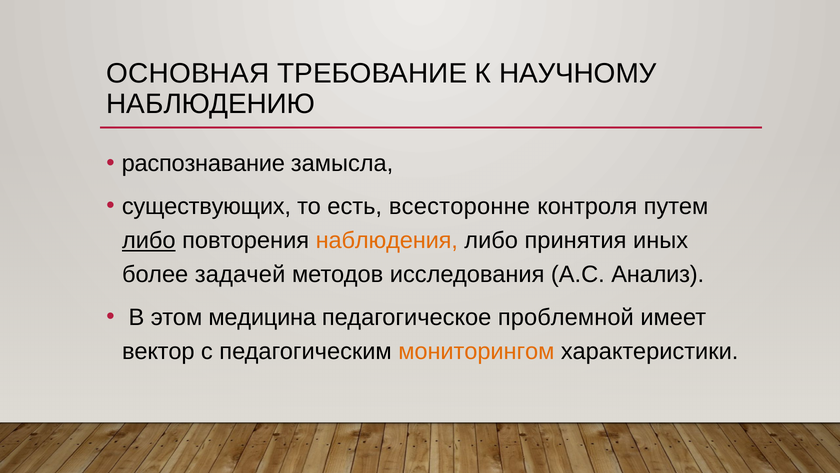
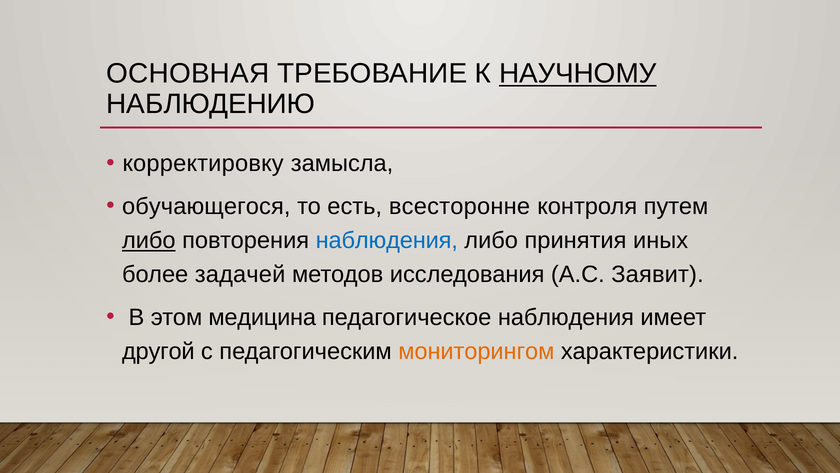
НАУЧНОМУ underline: none -> present (578, 74)
распознавание: распознавание -> корректировку (203, 164)
существующих: существующих -> обучающегося (206, 206)
наблюдения colour: orange -> blue (387, 240)
Анализ: Анализ -> Заявит (657, 274)
педагогическое проблемной: проблемной -> наблюдения (566, 317)
вектор: вектор -> другой (158, 351)
